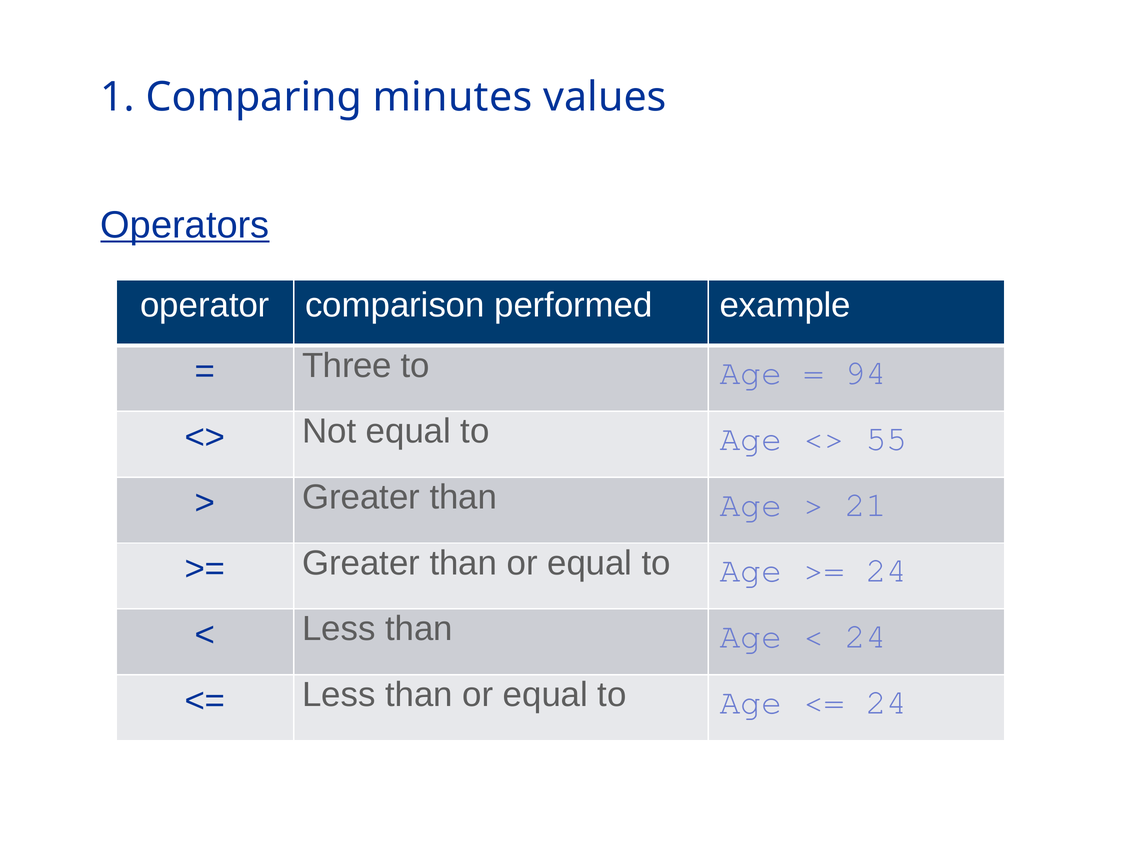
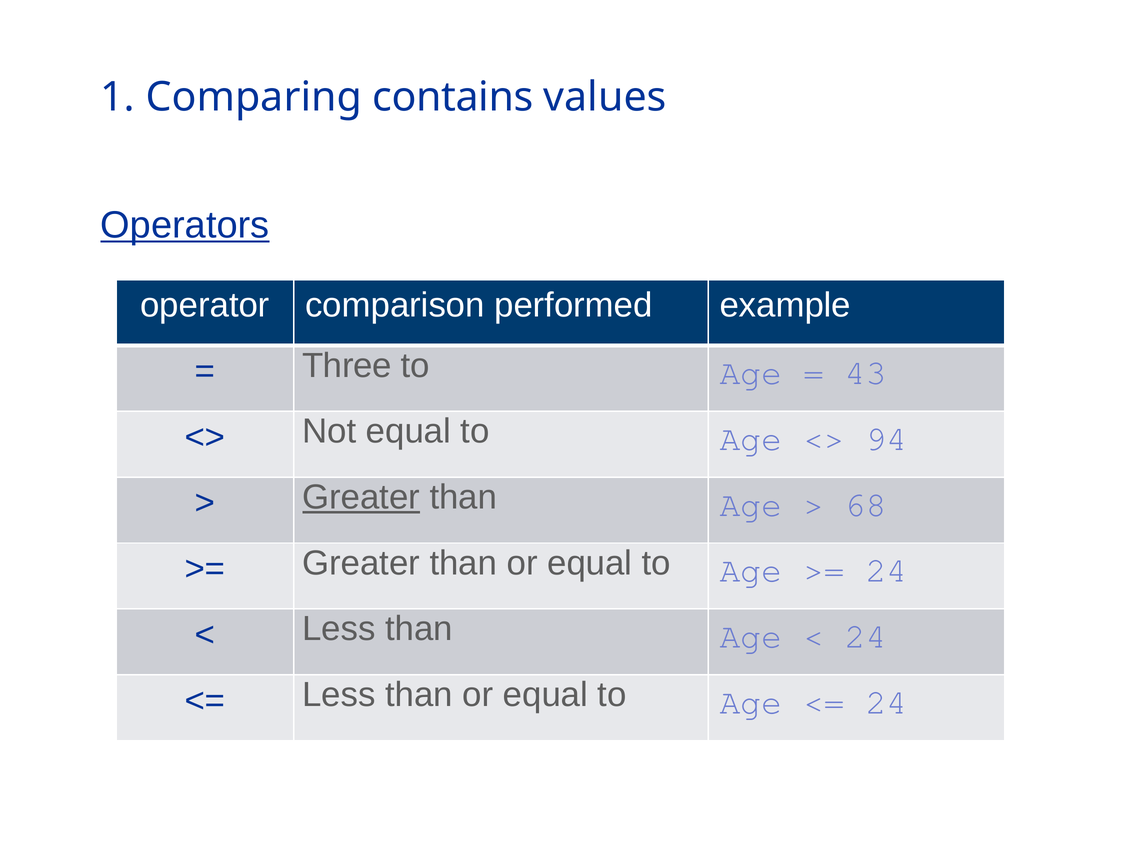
minutes: minutes -> contains (453, 97)
94: 94 -> 43 (866, 373)
55: 55 -> 94 (886, 439)
Greater underline: none -> present (361, 497)
21: 21 -> 68 (866, 505)
